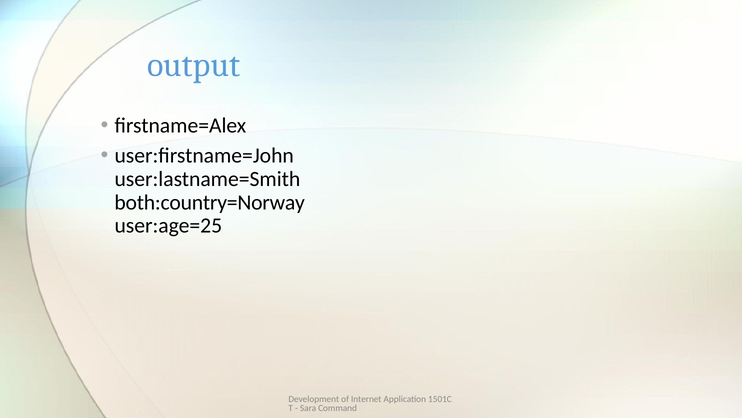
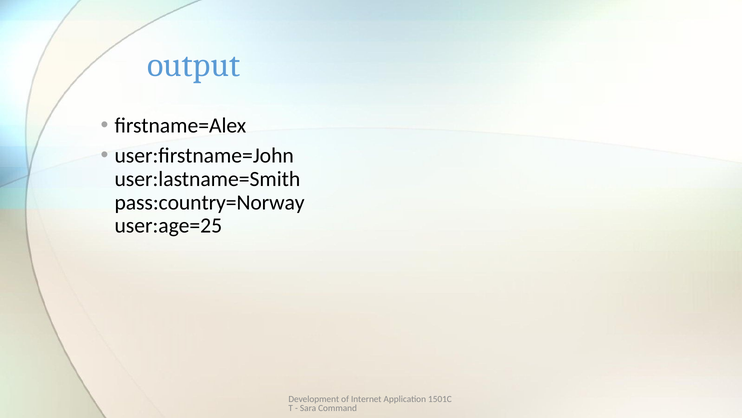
both:country=Norway: both:country=Norway -> pass:country=Norway (210, 202)
